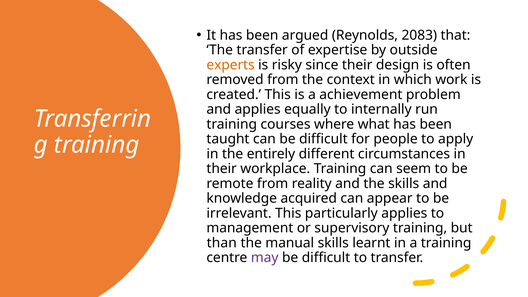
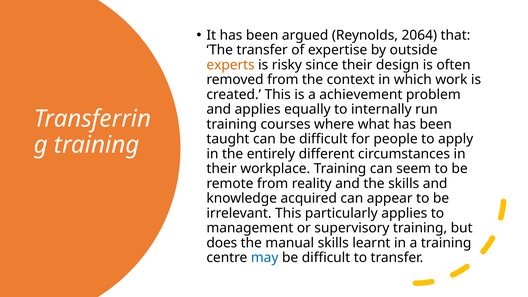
2083: 2083 -> 2064 (419, 35)
than: than -> does (222, 243)
may colour: purple -> blue (265, 258)
